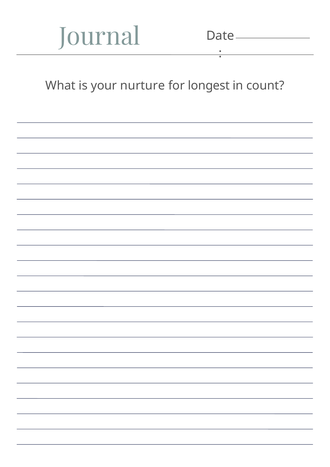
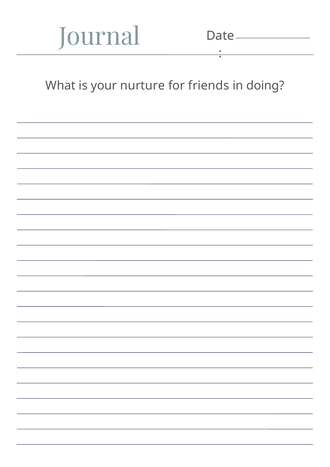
longest: longest -> friends (209, 86)
count: count -> doing (265, 86)
